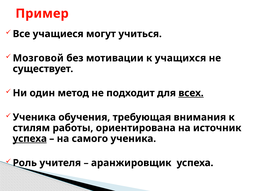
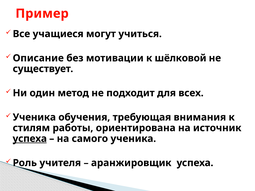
Мозговой: Мозговой -> Описание (38, 58)
учащихся: учащихся -> шёлковой (181, 58)
всех underline: present -> none (191, 93)
